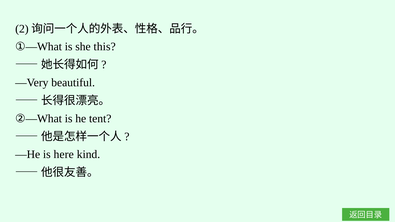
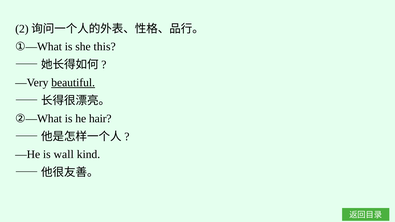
beautiful underline: none -> present (73, 83)
tent: tent -> hair (100, 119)
here: here -> wall (64, 155)
